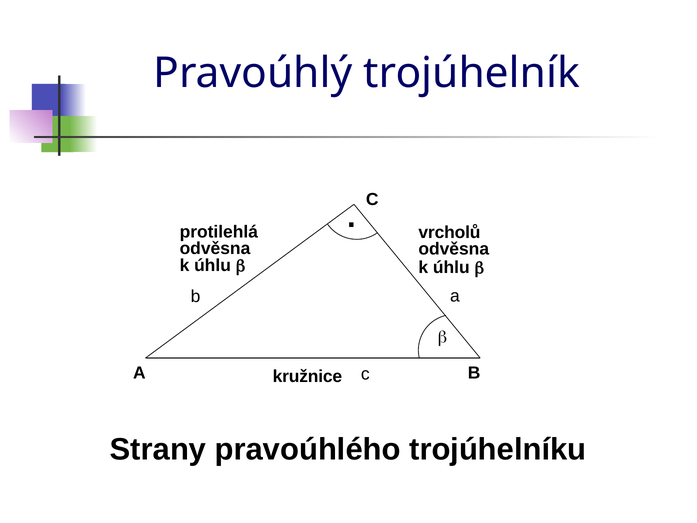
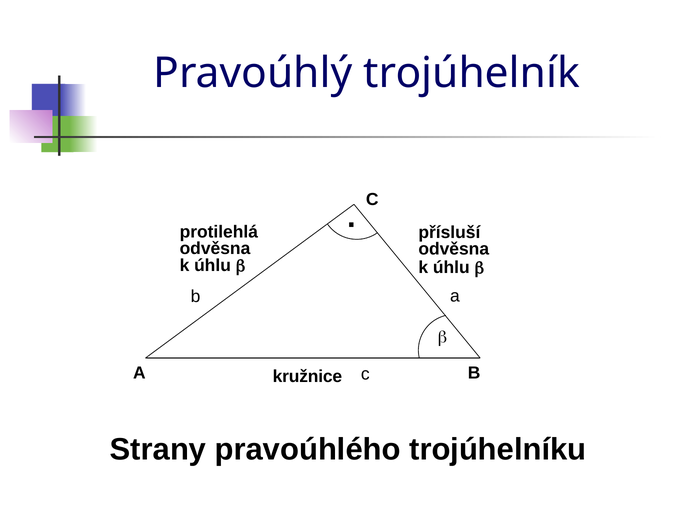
vrcholů: vrcholů -> přísluší (449, 232)
